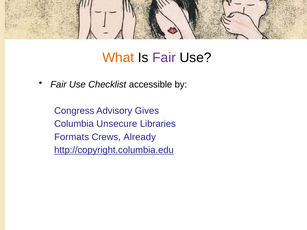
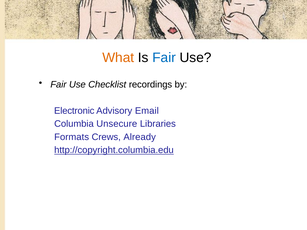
Fair colour: purple -> blue (164, 58)
accessible: accessible -> recordings (151, 85)
Congress: Congress -> Electronic (74, 111)
Gives: Gives -> Email (147, 111)
